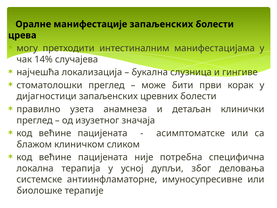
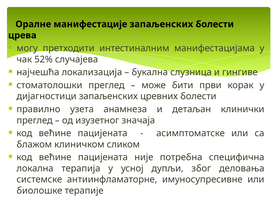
14%: 14% -> 52% (44, 59)
